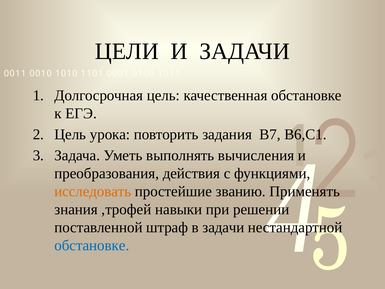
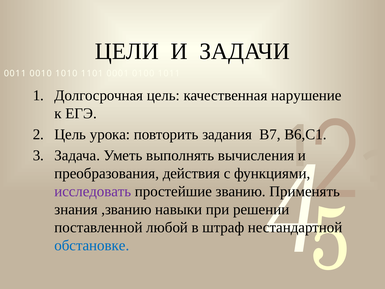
качественная обстановке: обстановке -> нарушение (306, 95)
исследовать colour: orange -> purple (93, 191)
,трофей: ,трофей -> ,званию (127, 209)
штраф: штраф -> любой (167, 227)
в задачи: задачи -> штраф (223, 227)
